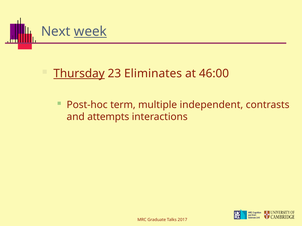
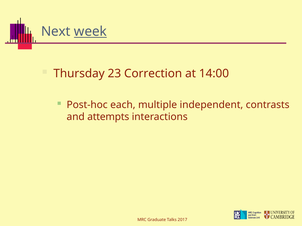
Thursday underline: present -> none (79, 74)
Eliminates: Eliminates -> Correction (153, 74)
46:00: 46:00 -> 14:00 (214, 74)
term: term -> each (123, 105)
